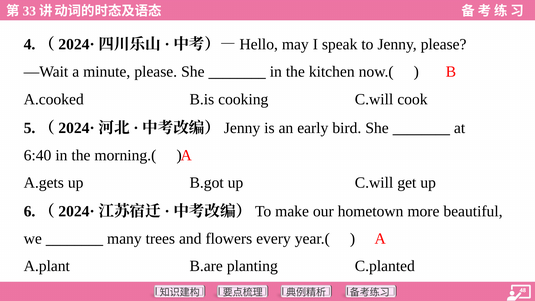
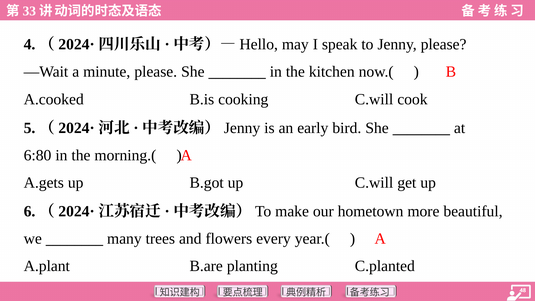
6:40: 6:40 -> 6:80 (38, 155)
